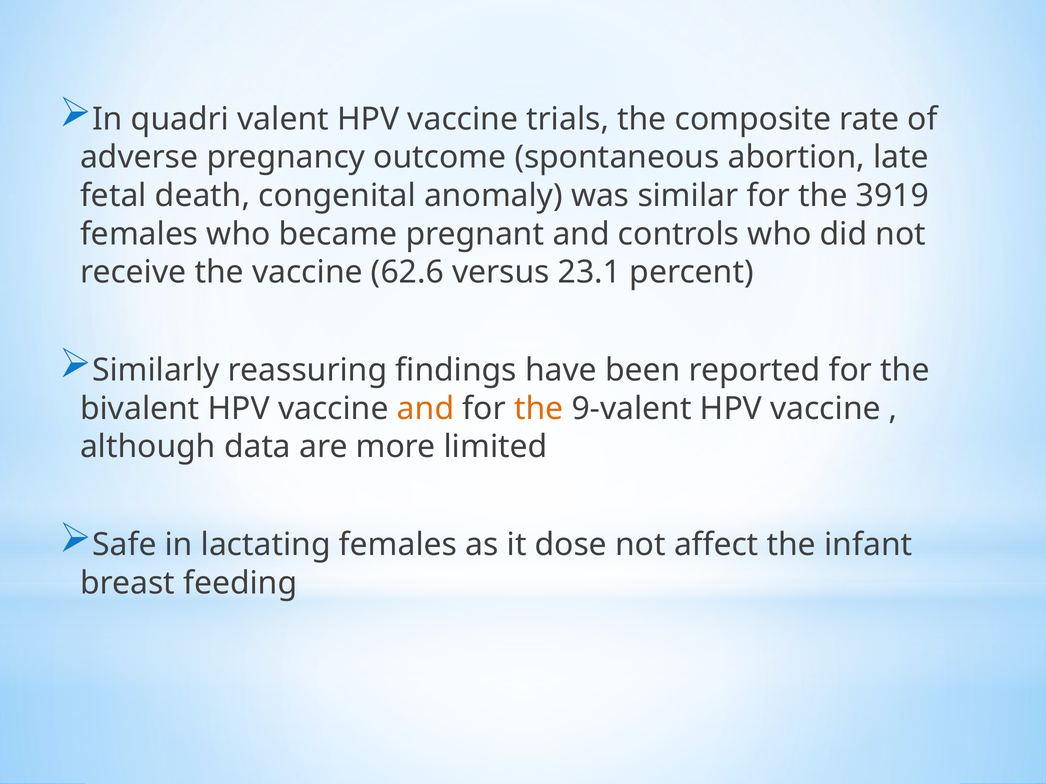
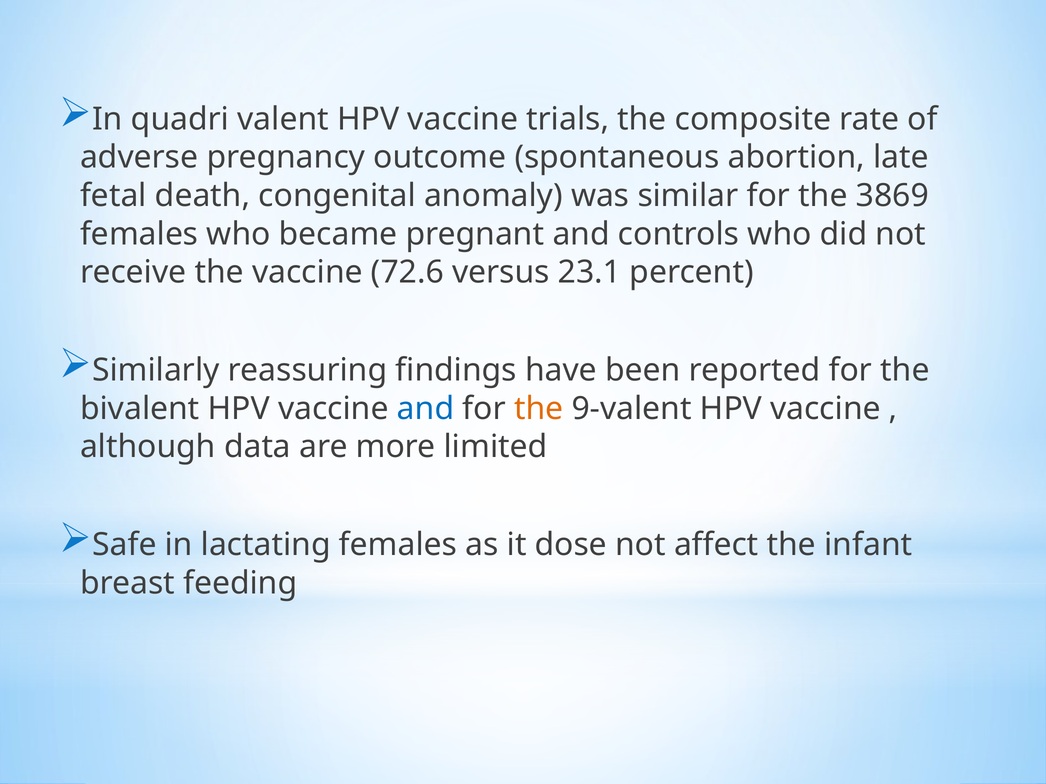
3919: 3919 -> 3869 (892, 196)
62.6: 62.6 -> 72.6 (407, 272)
and colour: orange -> blue (426, 409)
